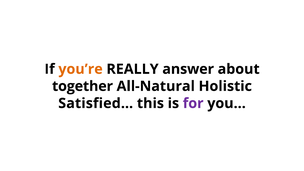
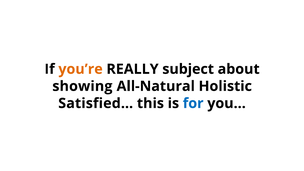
answer: answer -> subject (188, 69)
together: together -> showing (82, 86)
for colour: purple -> blue (193, 103)
